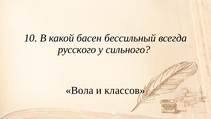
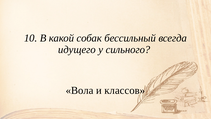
басен: басен -> собак (89, 38)
русского: русского -> идущего (77, 49)
